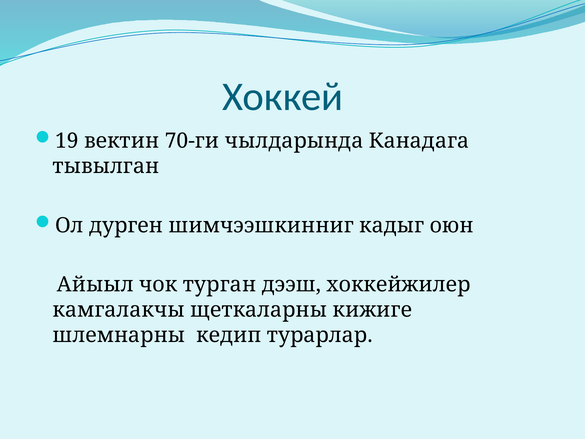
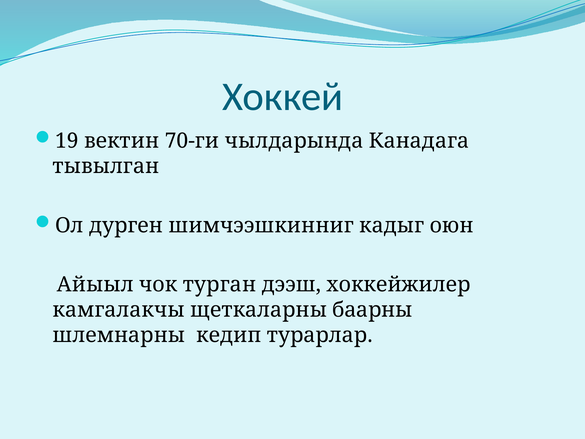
кижиге: кижиге -> баарны (372, 310)
